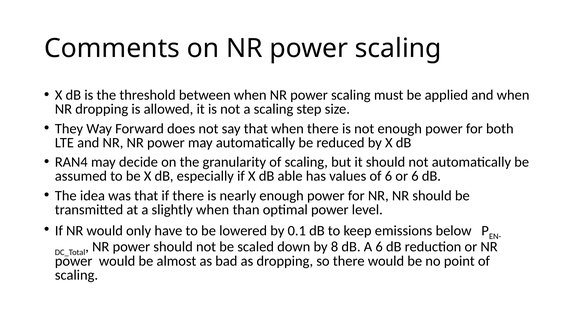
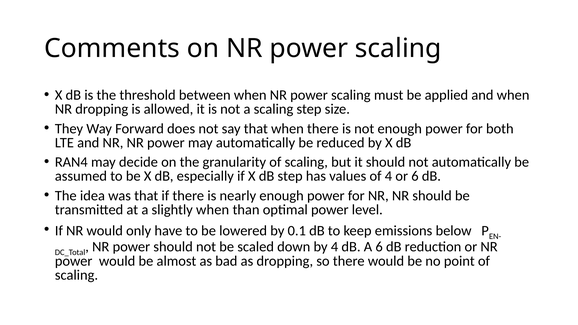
dB able: able -> step (290, 176)
of 6: 6 -> 4 (388, 176)
by 8: 8 -> 4 (335, 247)
